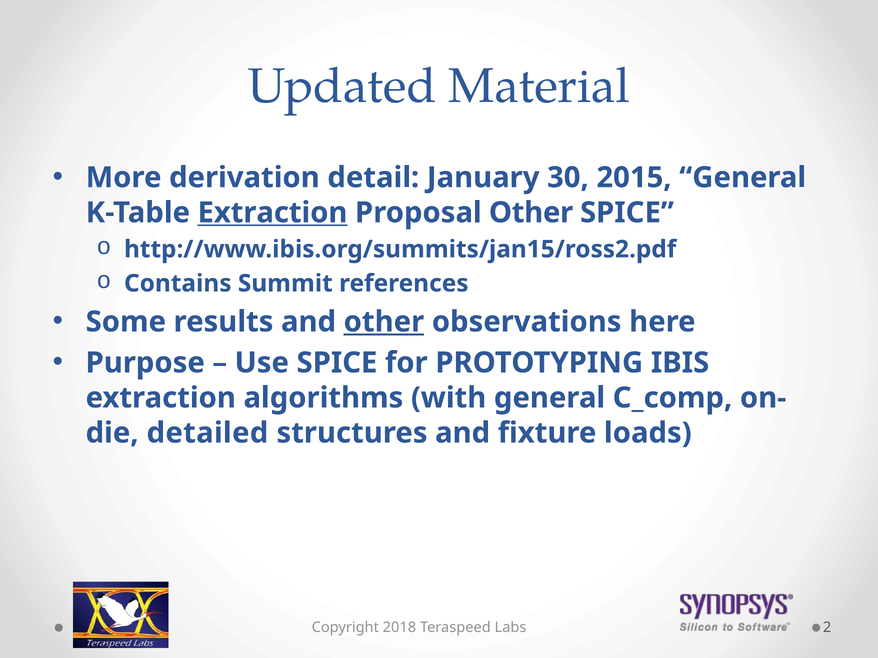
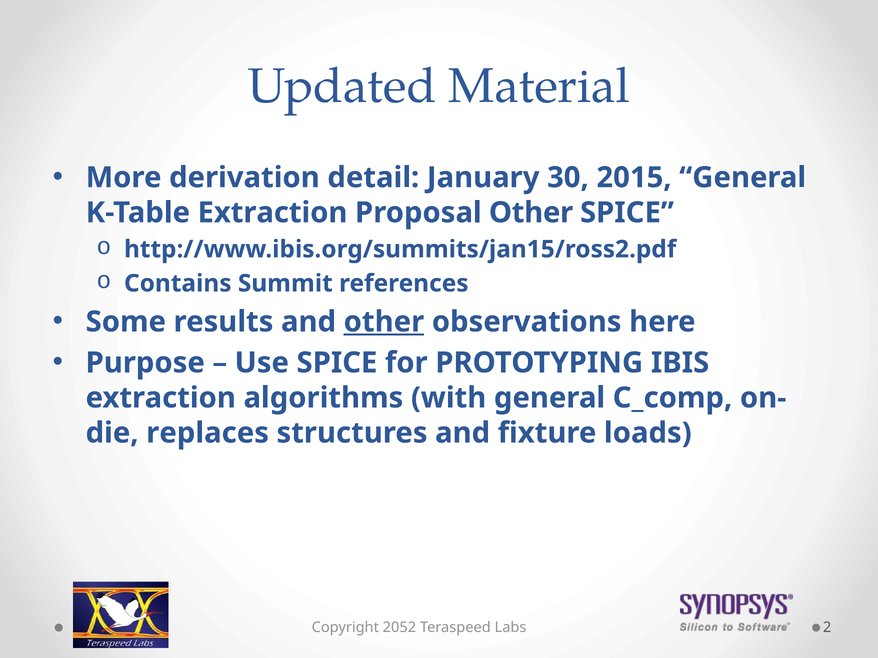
Extraction underline: present -> none (272, 213)
detailed: detailed -> replaces (208, 433)
2018: 2018 -> 2052 (399, 628)
